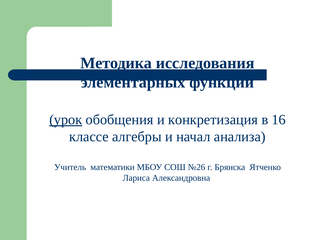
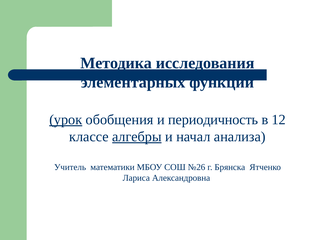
конкретизация: конкретизация -> периодичность (213, 120)
16: 16 -> 12 (279, 120)
алгебры underline: none -> present (137, 137)
